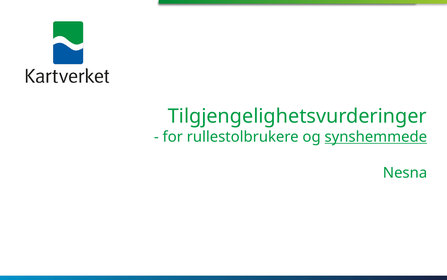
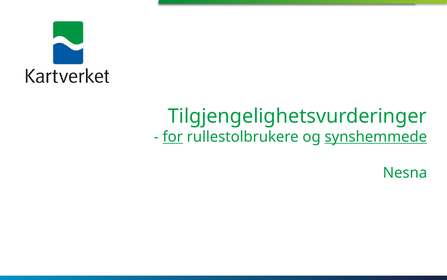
for underline: none -> present (173, 137)
